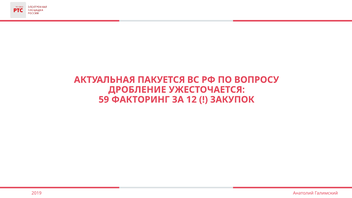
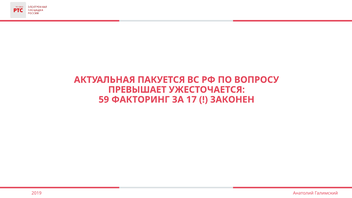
ДРОБЛЕНИЕ: ДРОБЛЕНИЕ -> ПРЕВЫШАЕТ (137, 90)
12: 12 -> 17 (191, 100)
ЗАКУПОК: ЗАКУПОК -> ЗАКОНЕН (232, 100)
